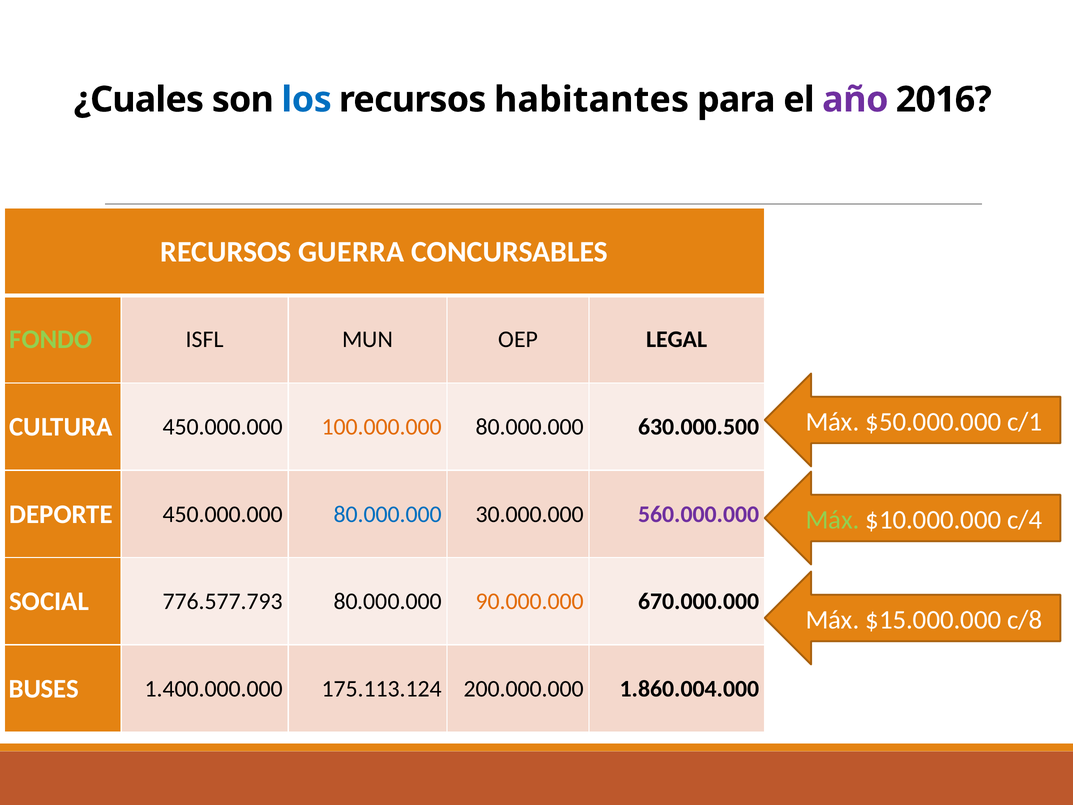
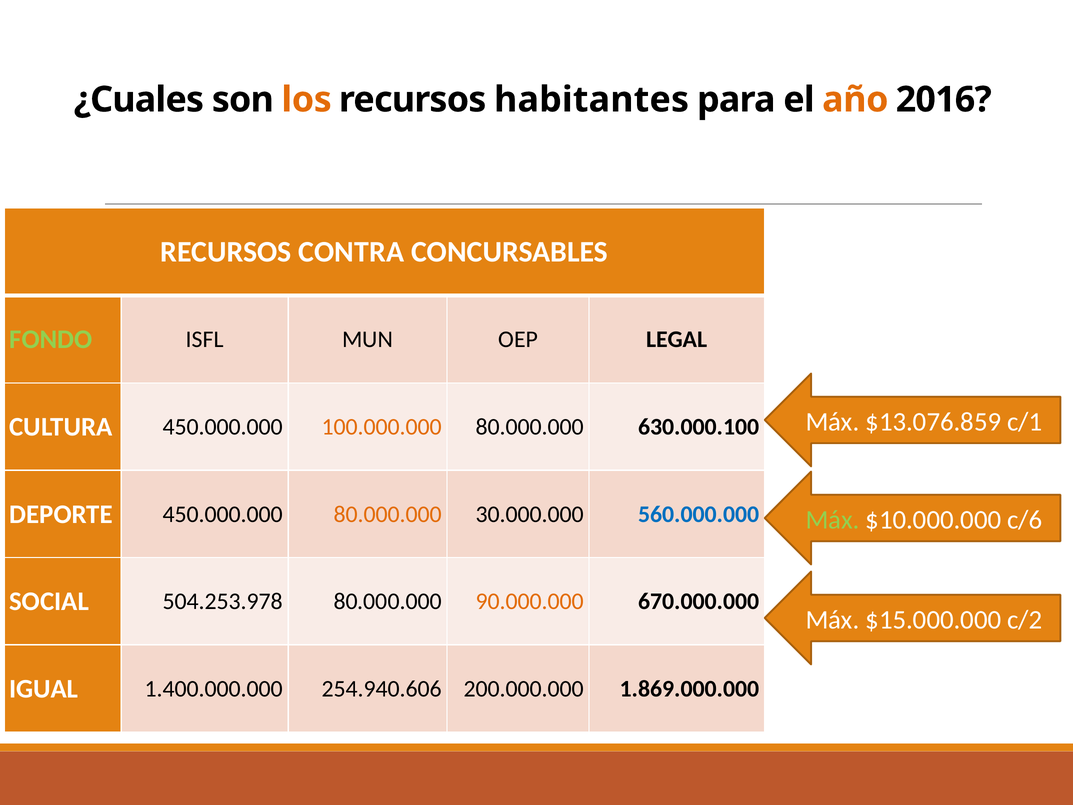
los colour: blue -> orange (307, 100)
año colour: purple -> orange (855, 100)
GUERRA: GUERRA -> CONTRA (351, 252)
$50.000.000: $50.000.000 -> $13.076.859 (933, 422)
630.000.500: 630.000.500 -> 630.000.100 (699, 427)
80.000.000 colour: blue -> orange (388, 514)
560.000.000 colour: purple -> blue (699, 514)
c/4: c/4 -> c/6 (1025, 520)
776.577.793: 776.577.793 -> 504.253.978 (223, 601)
c/8: c/8 -> c/2 (1025, 620)
BUSES: BUSES -> IGUAL (44, 689)
175.113.124: 175.113.124 -> 254.940.606 (382, 689)
1.860.004.000: 1.860.004.000 -> 1.869.000.000 (690, 689)
